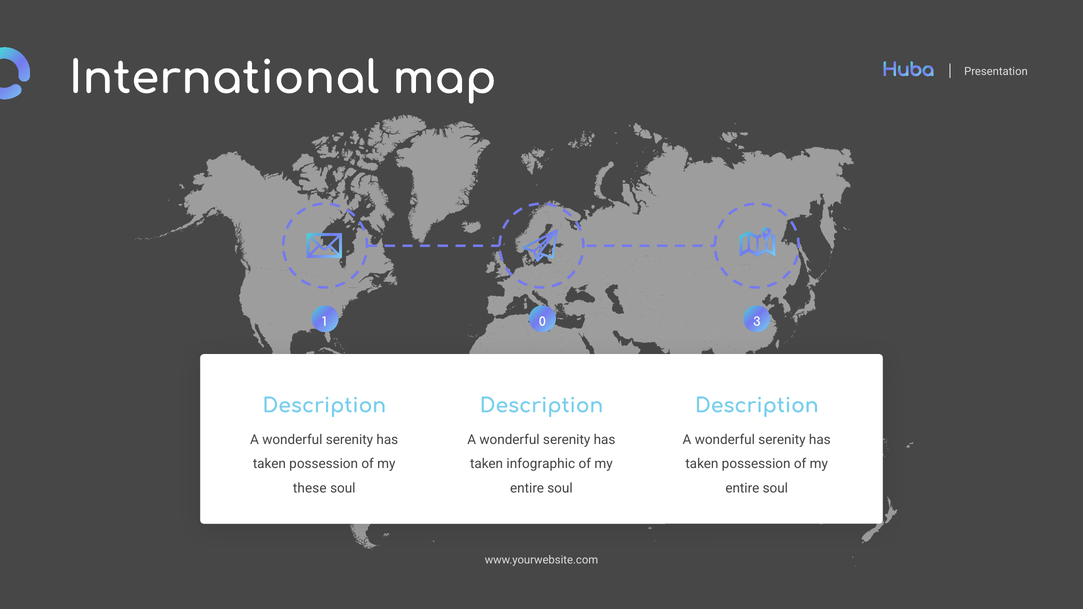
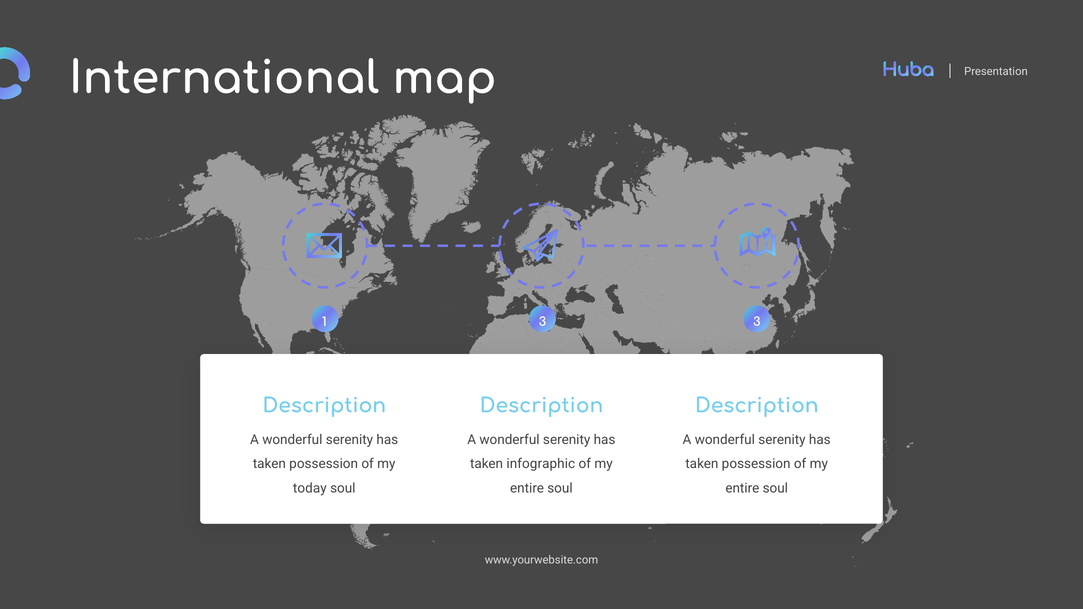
1 0: 0 -> 3 (542, 322)
these: these -> today (310, 488)
